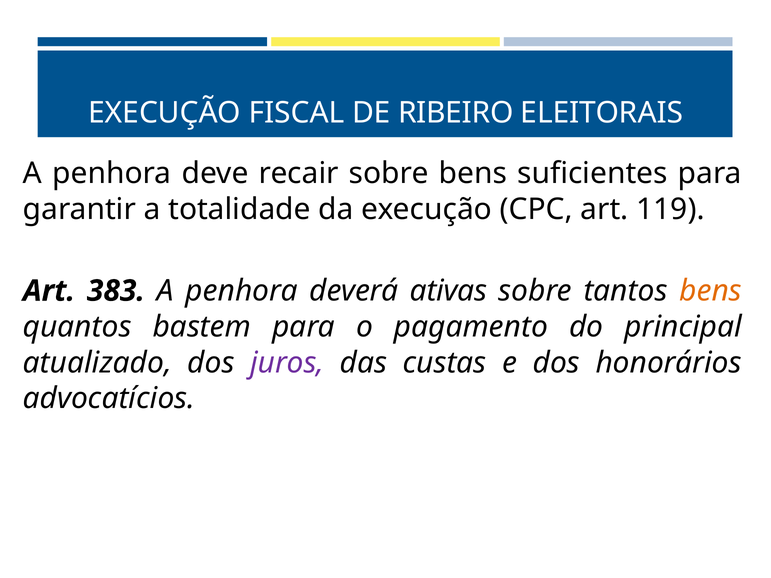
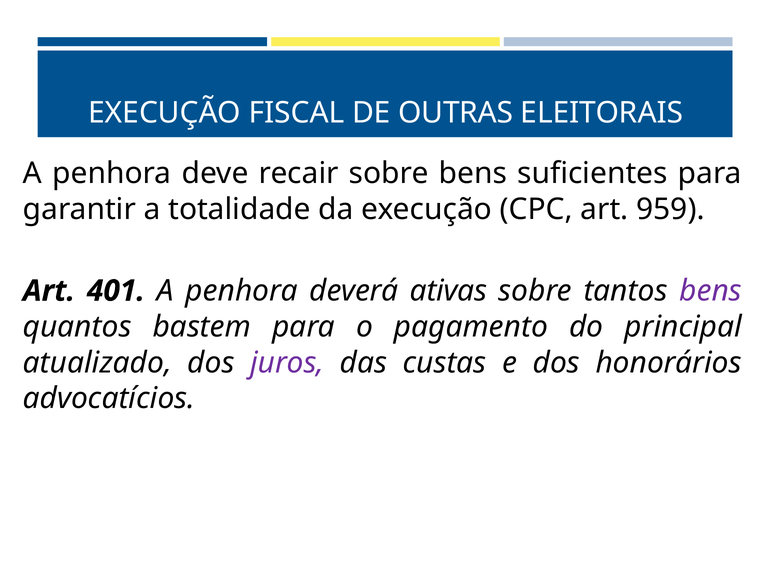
RIBEIRO: RIBEIRO -> OUTRAS (456, 113)
119: 119 -> 959 (670, 209)
383: 383 -> 401 (116, 291)
bens colour: orange -> purple (711, 291)
